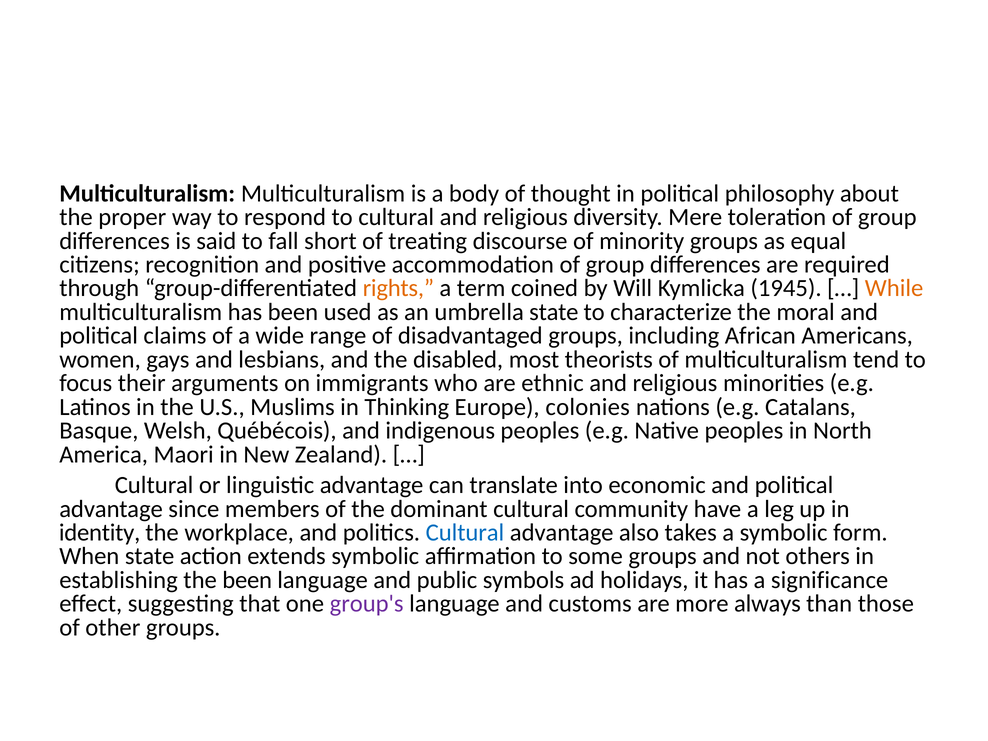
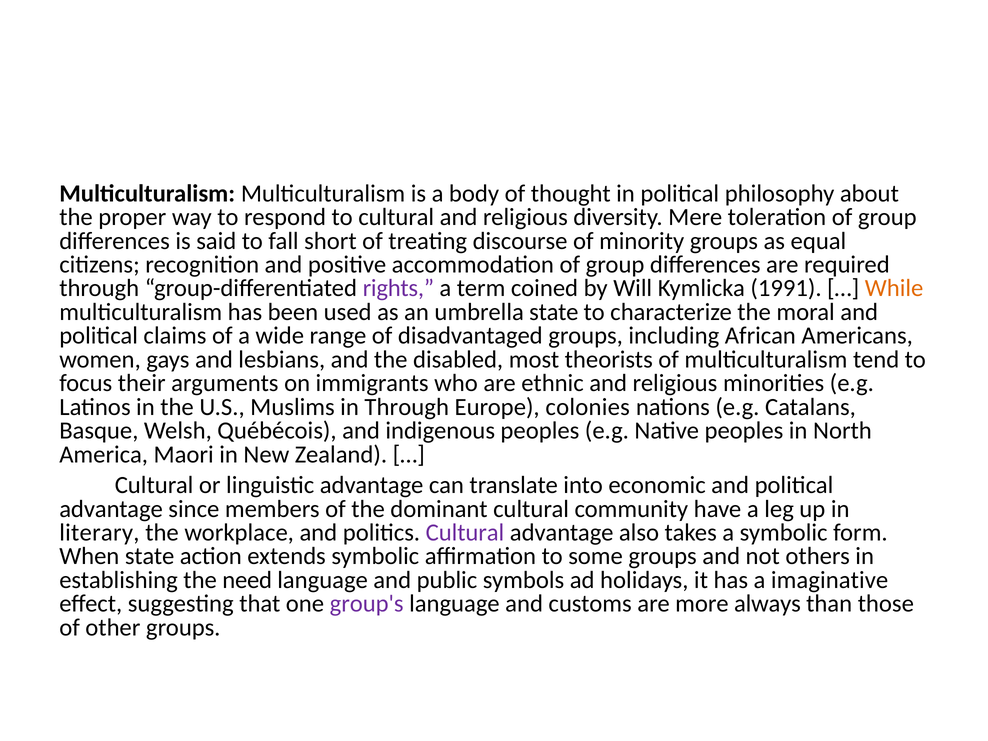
rights colour: orange -> purple (398, 288)
1945: 1945 -> 1991 (786, 288)
in Thinking: Thinking -> Through (407, 407)
identity: identity -> literary (99, 533)
Cultural colour: blue -> purple (465, 533)
the been: been -> need (247, 580)
significance: significance -> imaginative (830, 580)
